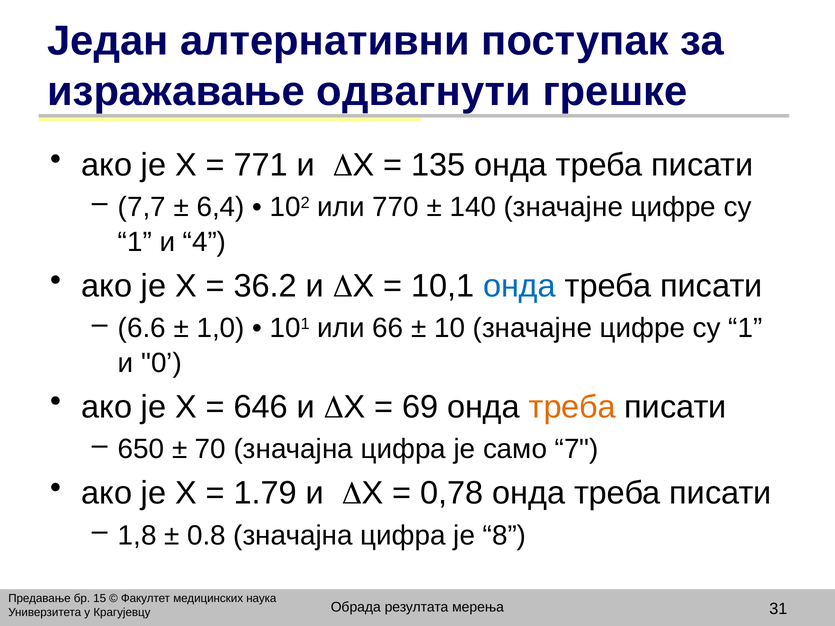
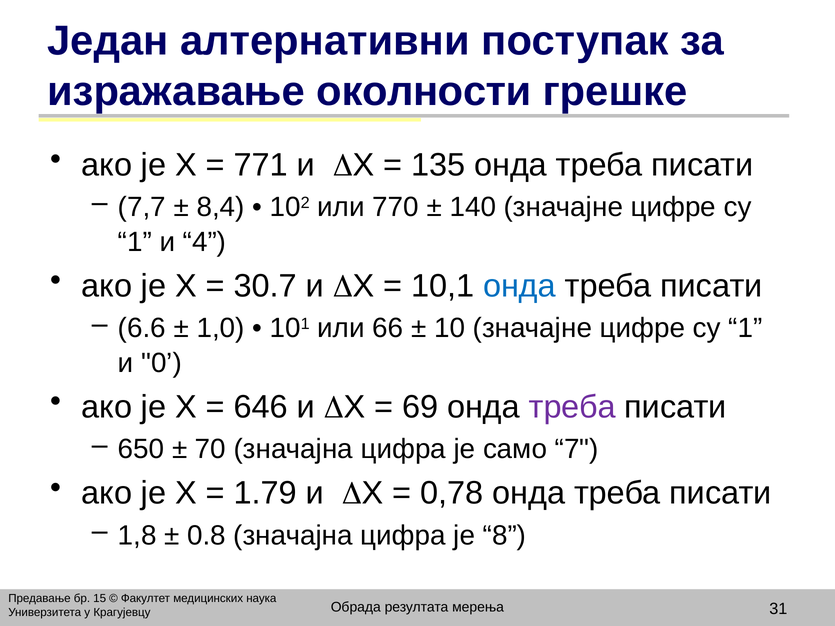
одвагнути: одвагнути -> околности (424, 91)
6,4: 6,4 -> 8,4 (221, 207)
36.2: 36.2 -> 30.7 (265, 286)
треба colour: orange -> purple (572, 407)
